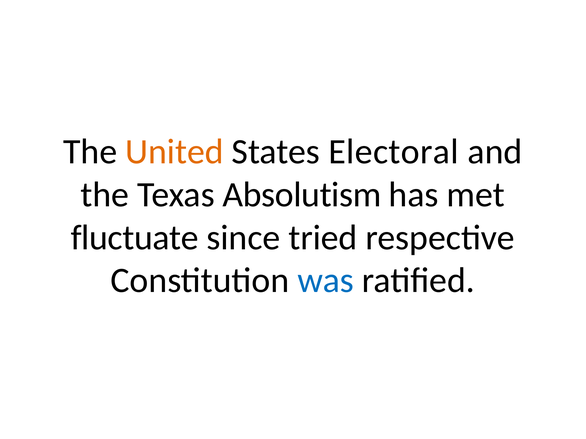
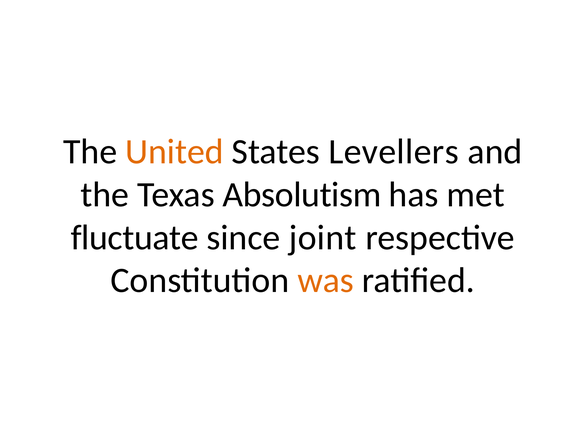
Electoral: Electoral -> Levellers (394, 152)
tried: tried -> joint (323, 238)
was colour: blue -> orange (326, 281)
